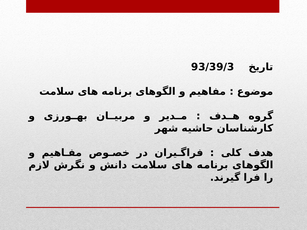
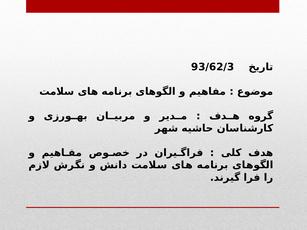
93/39/3: 93/39/3 -> 93/62/3 (213, 67)
